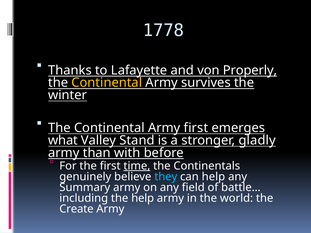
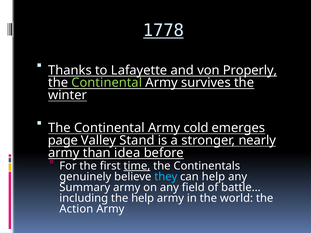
1778 underline: none -> present (163, 31)
Continental colour: yellow -> light green (107, 83)
Army first: first -> cold (196, 128)
what: what -> page (63, 140)
gladly: gladly -> nearly (257, 140)
with: with -> idea (127, 153)
Create: Create -> Action (76, 209)
